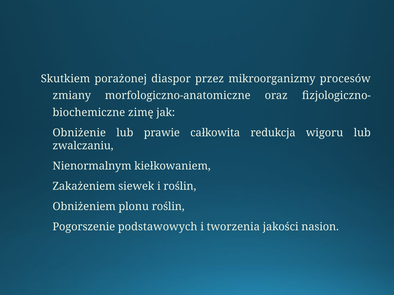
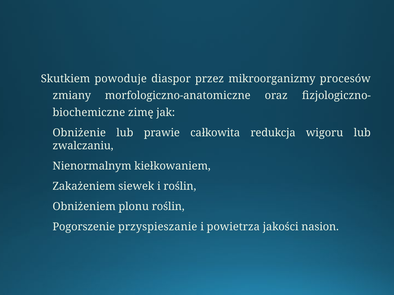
porażonej: porażonej -> powoduje (121, 79)
podstawowych: podstawowych -> przyspieszanie (158, 227)
tworzenia: tworzenia -> powietrza (233, 227)
